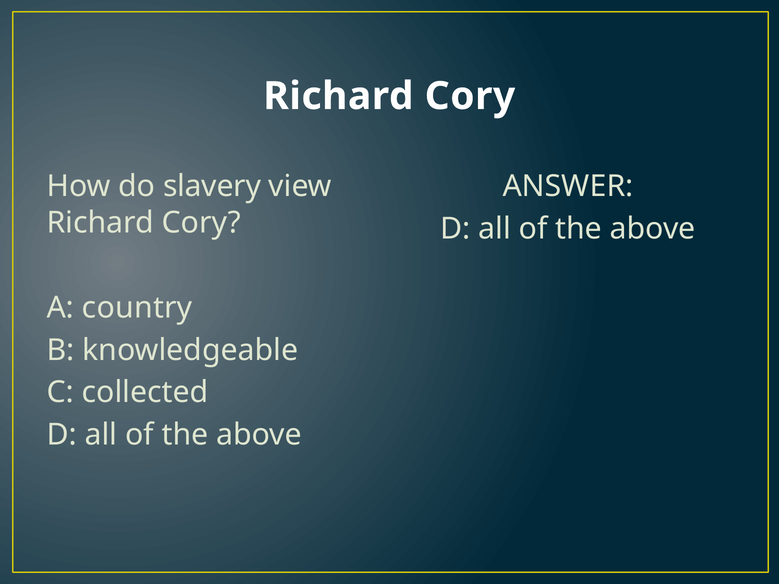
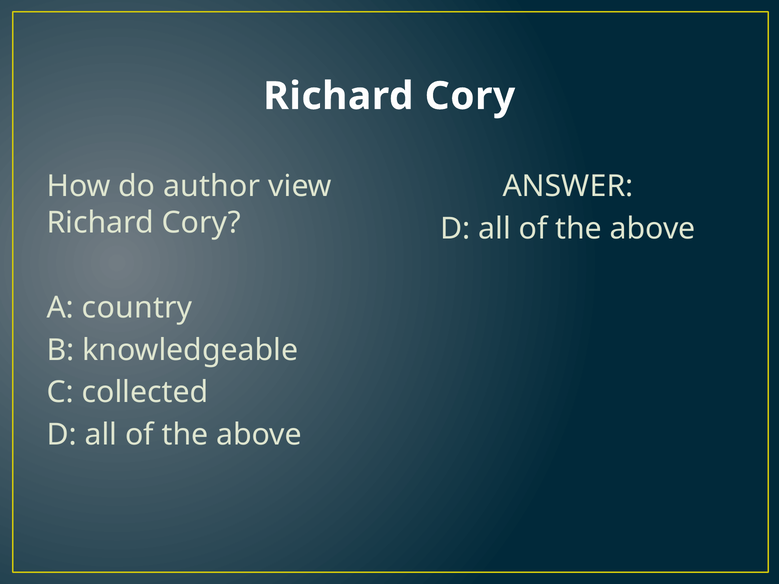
slavery: slavery -> author (212, 186)
